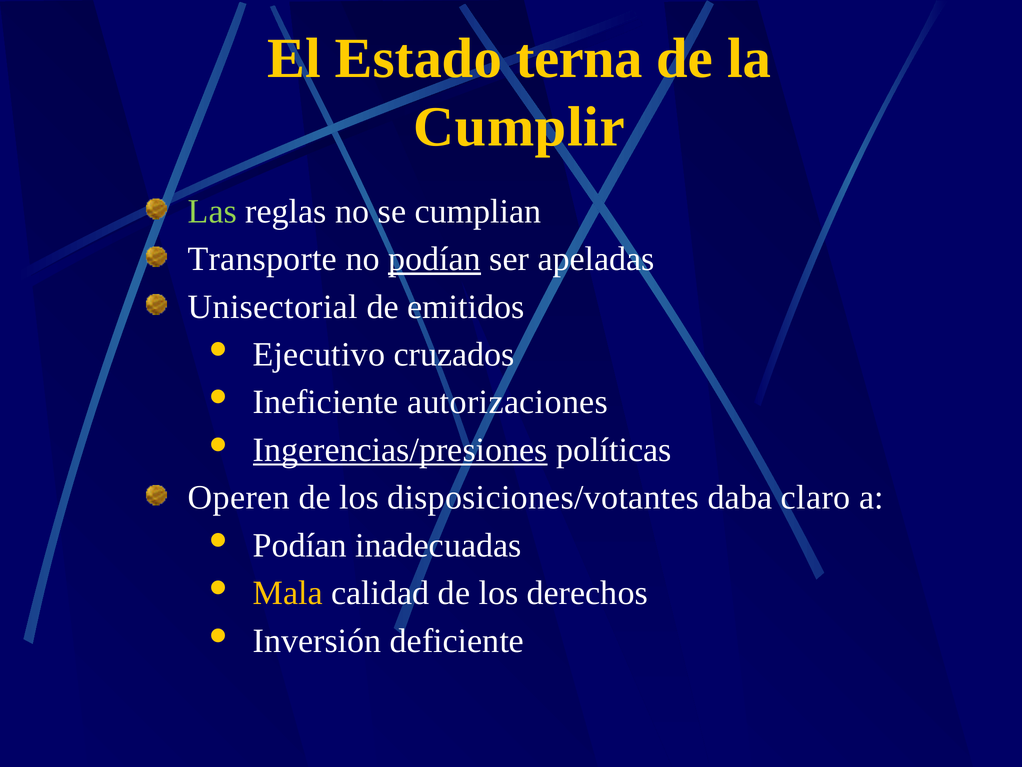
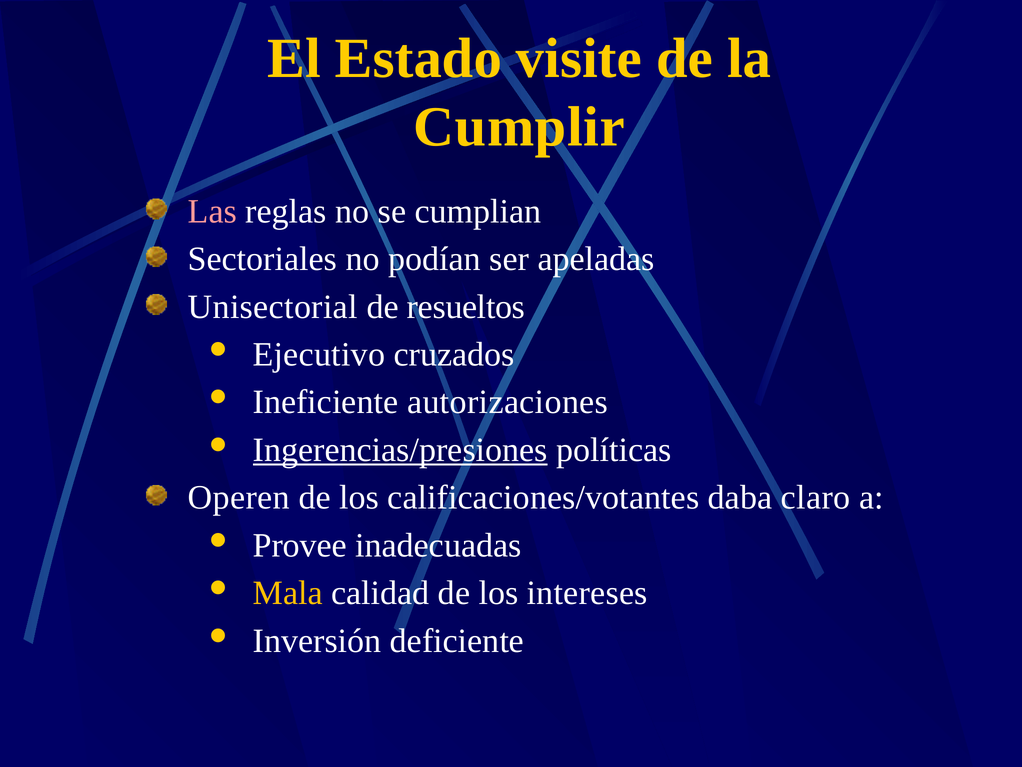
terna: terna -> visite (579, 59)
Las colour: light green -> pink (212, 211)
Transporte: Transporte -> Sectoriales (262, 259)
podían underline: present -> none (435, 259)
emitidos: emitidos -> resueltos (466, 307)
disposiciones/votantes: disposiciones/votantes -> calificaciones/votantes (543, 497)
Podían: Podían -> Provee (300, 545)
derechos: derechos -> intereses (587, 593)
